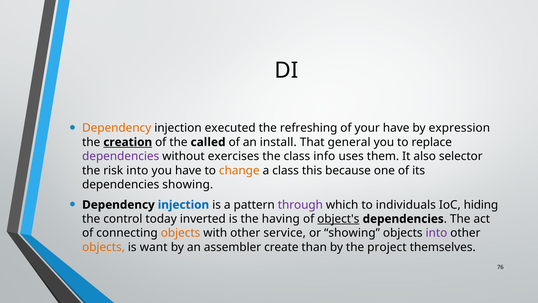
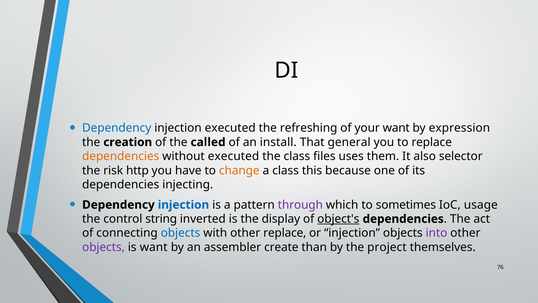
Dependency colour: orange -> blue (117, 128)
your have: have -> want (396, 128)
creation underline: present -> none (128, 142)
dependencies colour: purple -> orange (121, 156)
without exercises: exercises -> executed (233, 156)
info: info -> files (324, 156)
risk into: into -> http (137, 170)
dependencies showing: showing -> injecting (188, 184)
individuals: individuals -> sometimes (406, 205)
hiding: hiding -> usage (481, 205)
today: today -> string (161, 219)
having: having -> display (281, 219)
objects colour: orange -> blue (181, 233)
other service: service -> replace (285, 233)
or showing: showing -> injection (352, 233)
objects colour: orange -> purple (103, 247)
